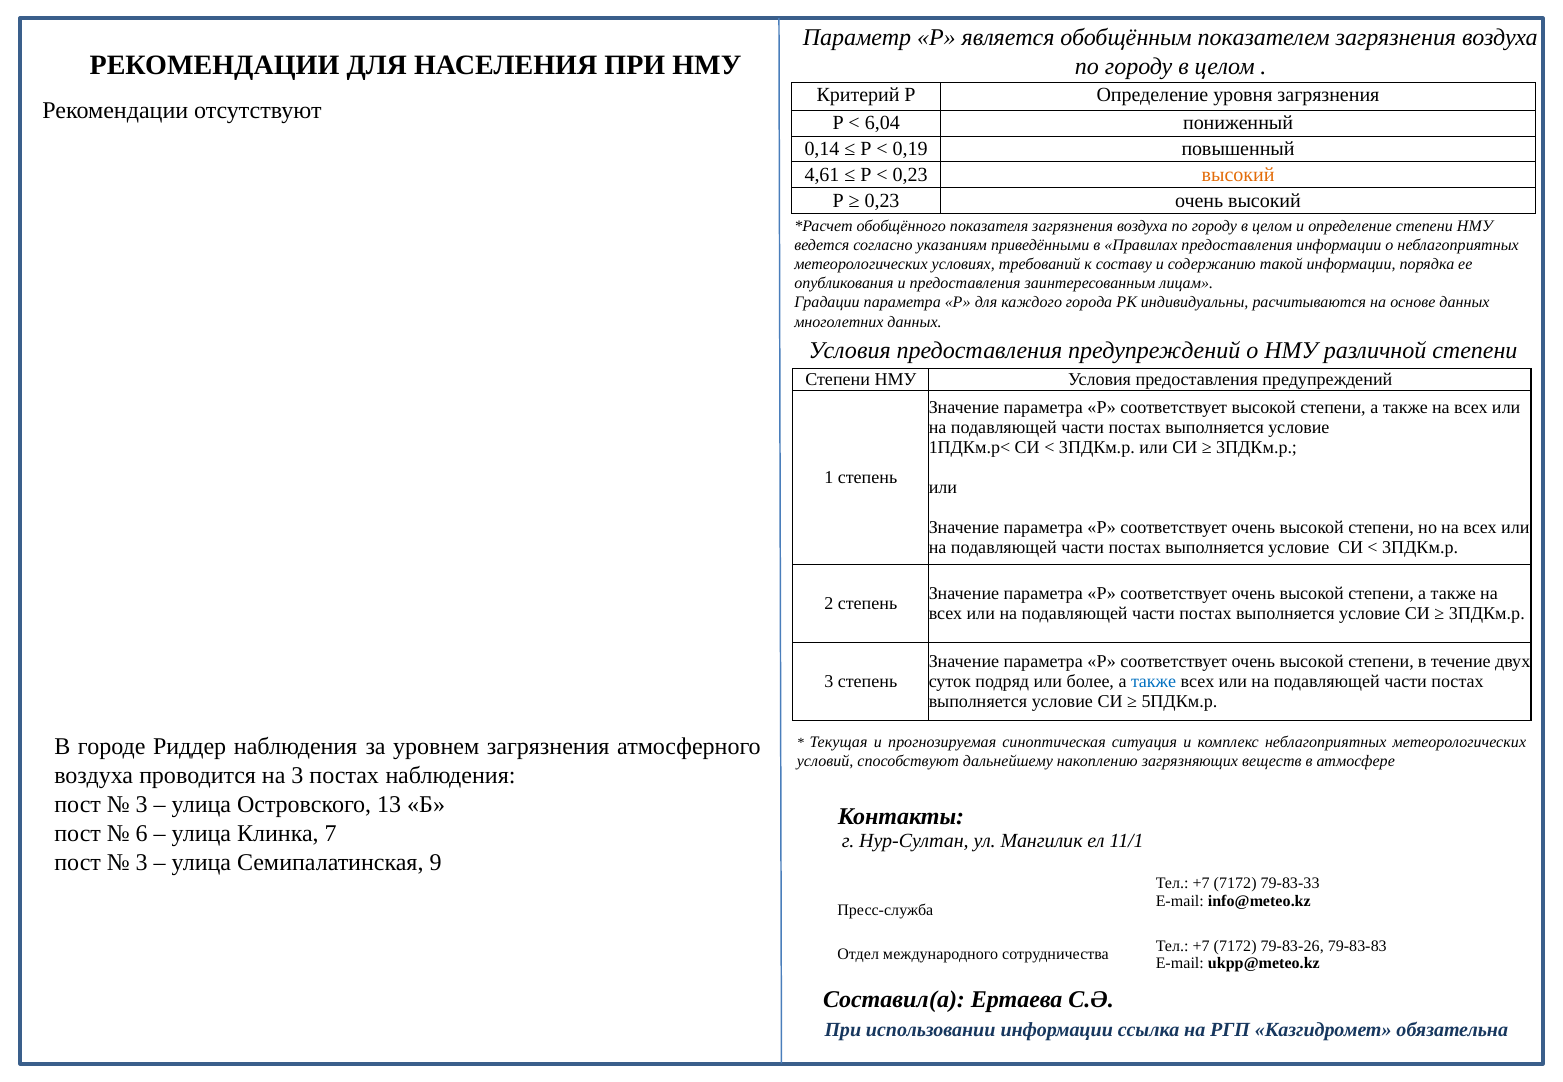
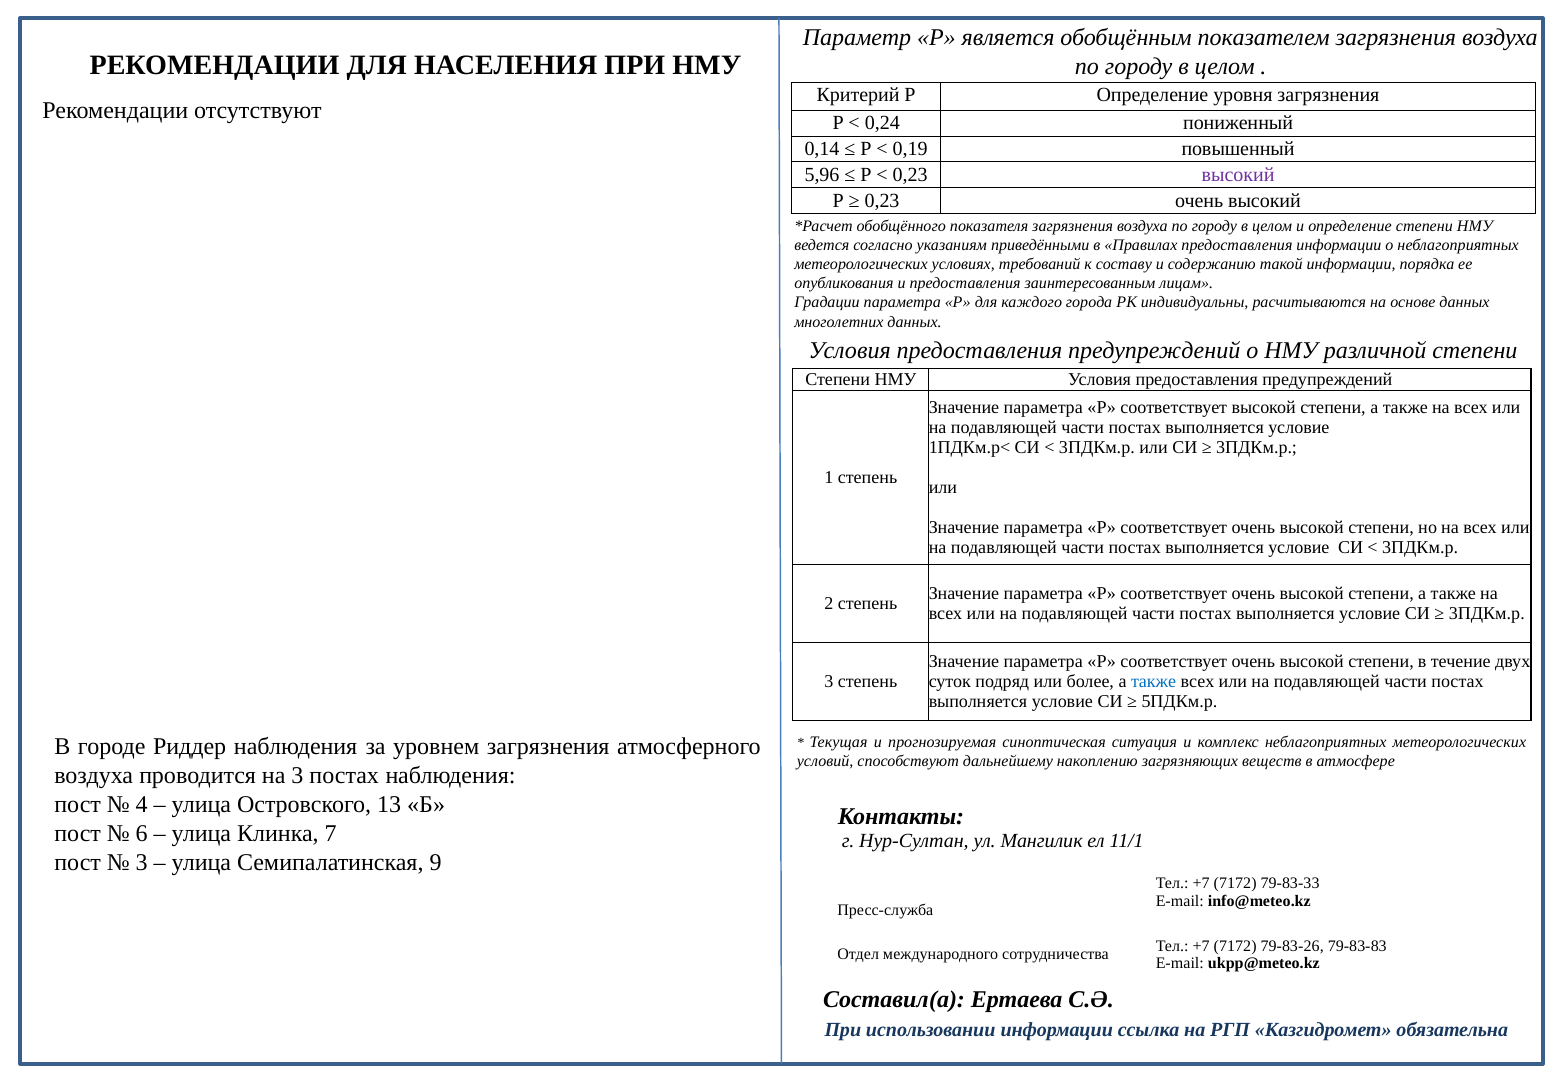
6,04: 6,04 -> 0,24 (882, 123)
4,61: 4,61 -> 5,96 (822, 175)
высокий colour: orange -> purple (1238, 175)
3: 3 -> 4 (142, 805)
